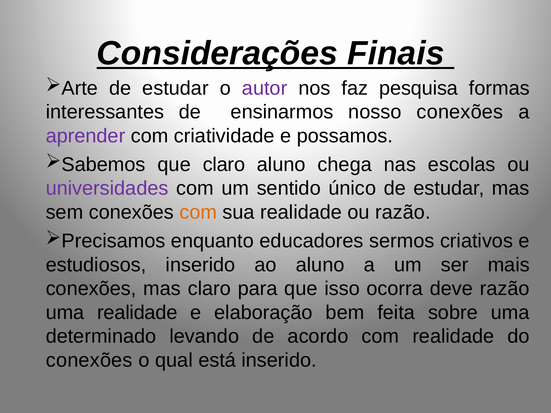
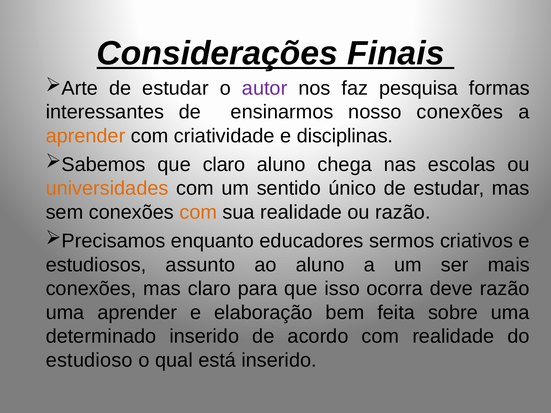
aprender colour: purple -> orange (85, 136)
possamos: possamos -> disciplinas (345, 136)
universidades colour: purple -> orange (107, 189)
estudiosos inserido: inserido -> assunto (200, 265)
uma realidade: realidade -> aprender (137, 313)
determinado levando: levando -> inserido (204, 337)
conexões: conexões -> estudioso (89, 360)
